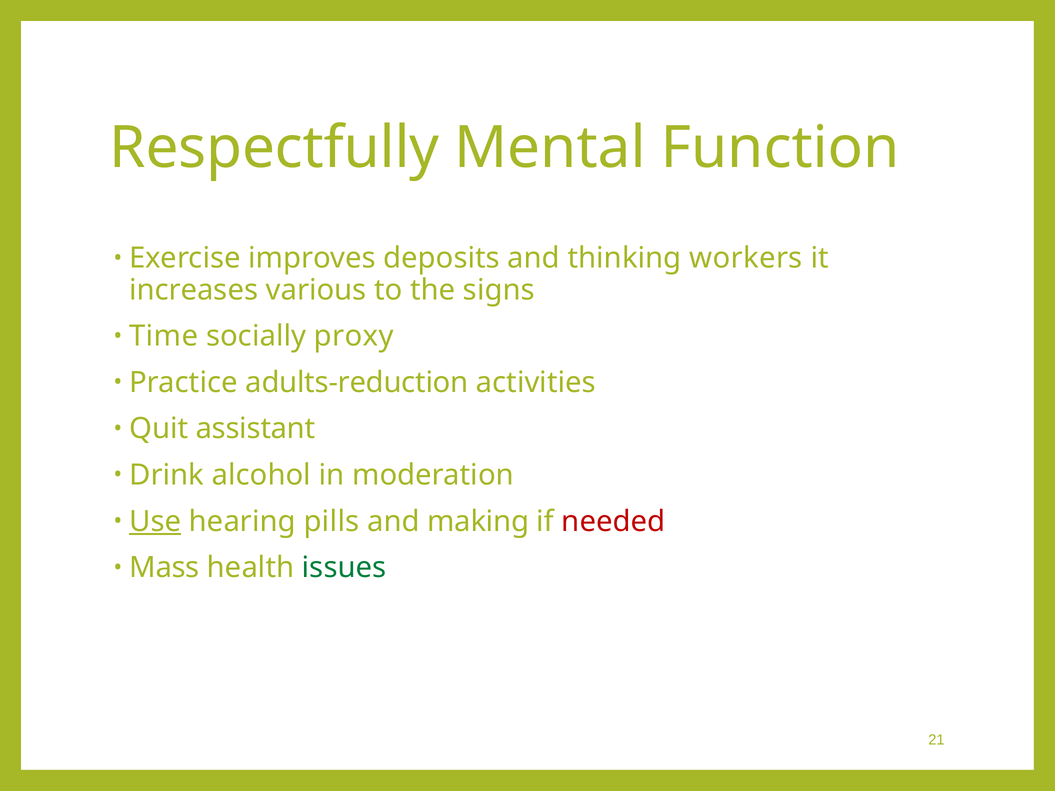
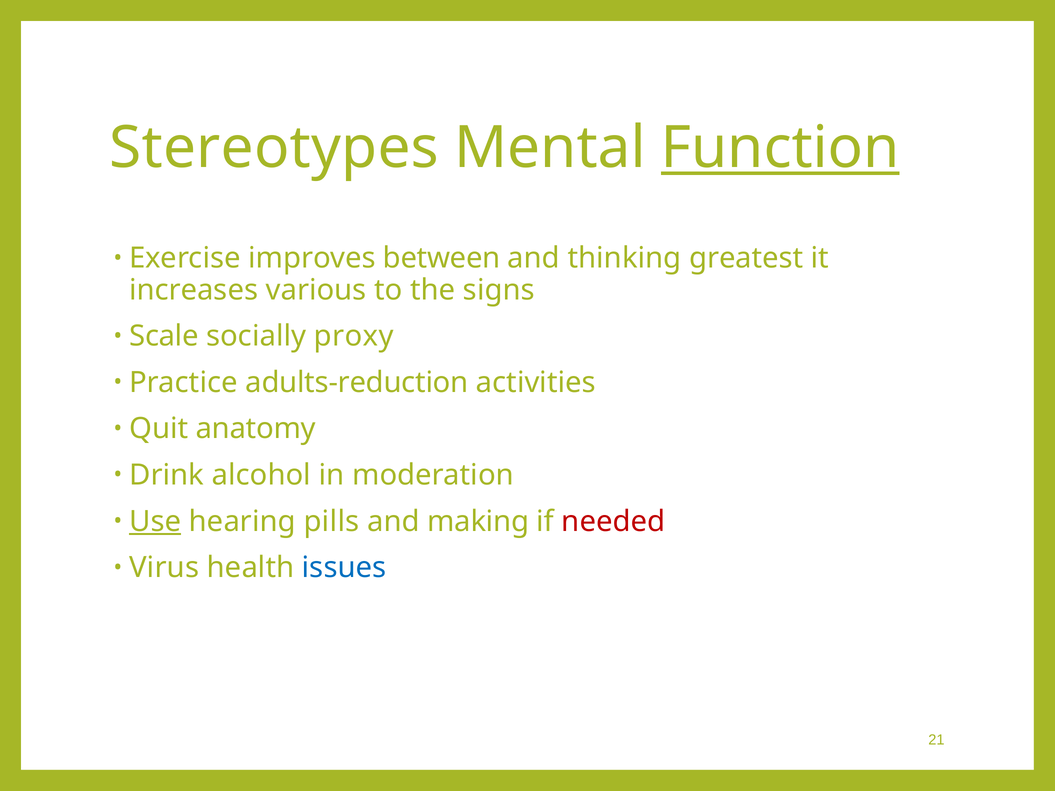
Respectfully: Respectfully -> Stereotypes (274, 148)
Function underline: none -> present (780, 148)
deposits: deposits -> between (442, 258)
workers: workers -> greatest (746, 258)
Time: Time -> Scale (164, 336)
assistant: assistant -> anatomy (256, 429)
Mass: Mass -> Virus (164, 568)
issues colour: green -> blue (344, 568)
